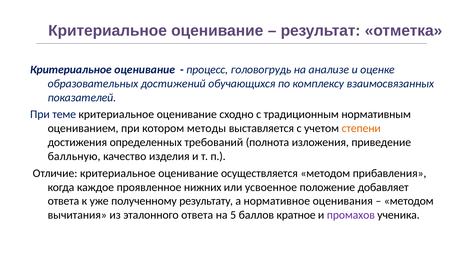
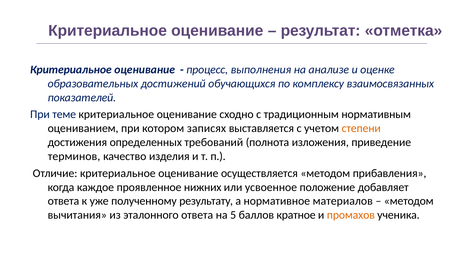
головогрудь: головогрудь -> выполнения (261, 70)
методы: методы -> записях (206, 129)
балльную: балльную -> терминов (74, 156)
оценивания: оценивания -> материалов (343, 201)
промахов colour: purple -> orange (351, 215)
